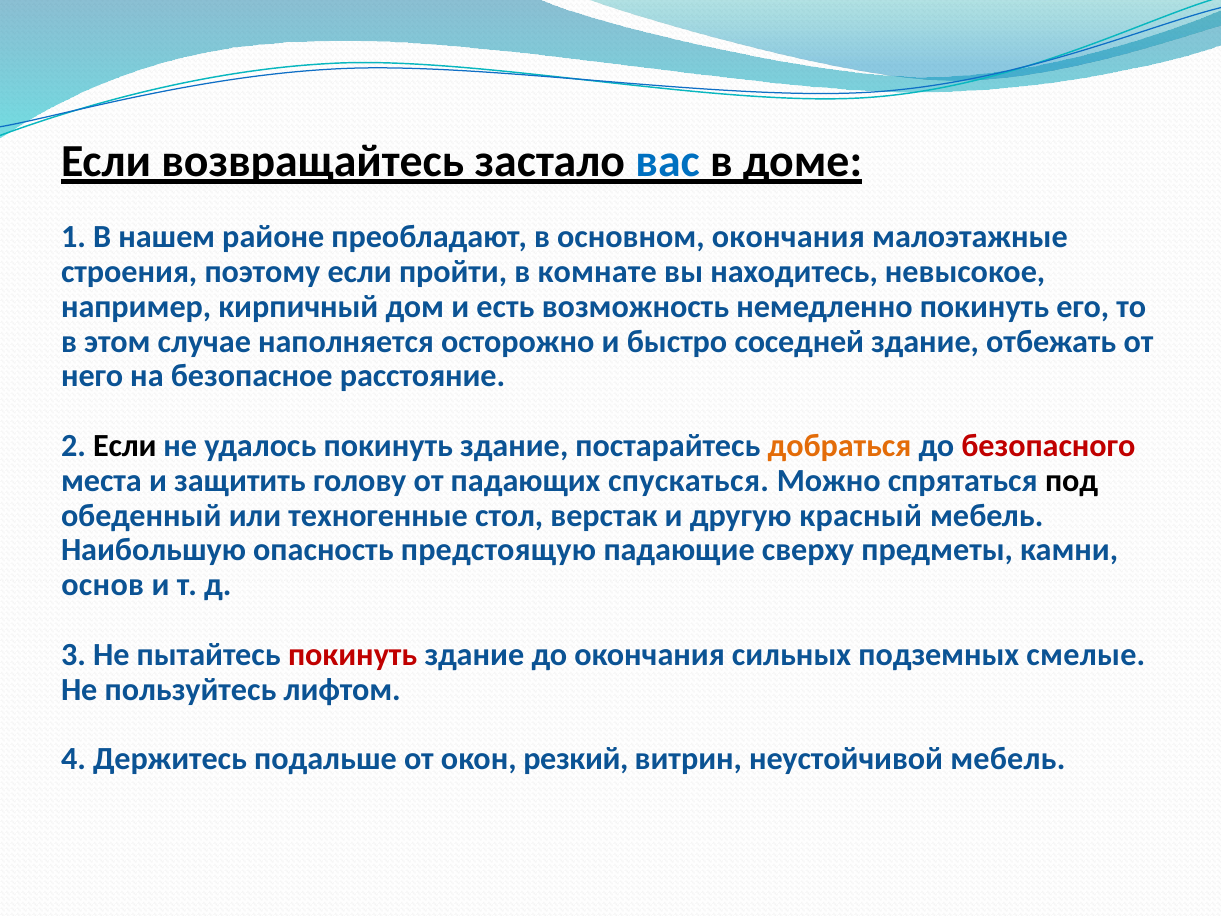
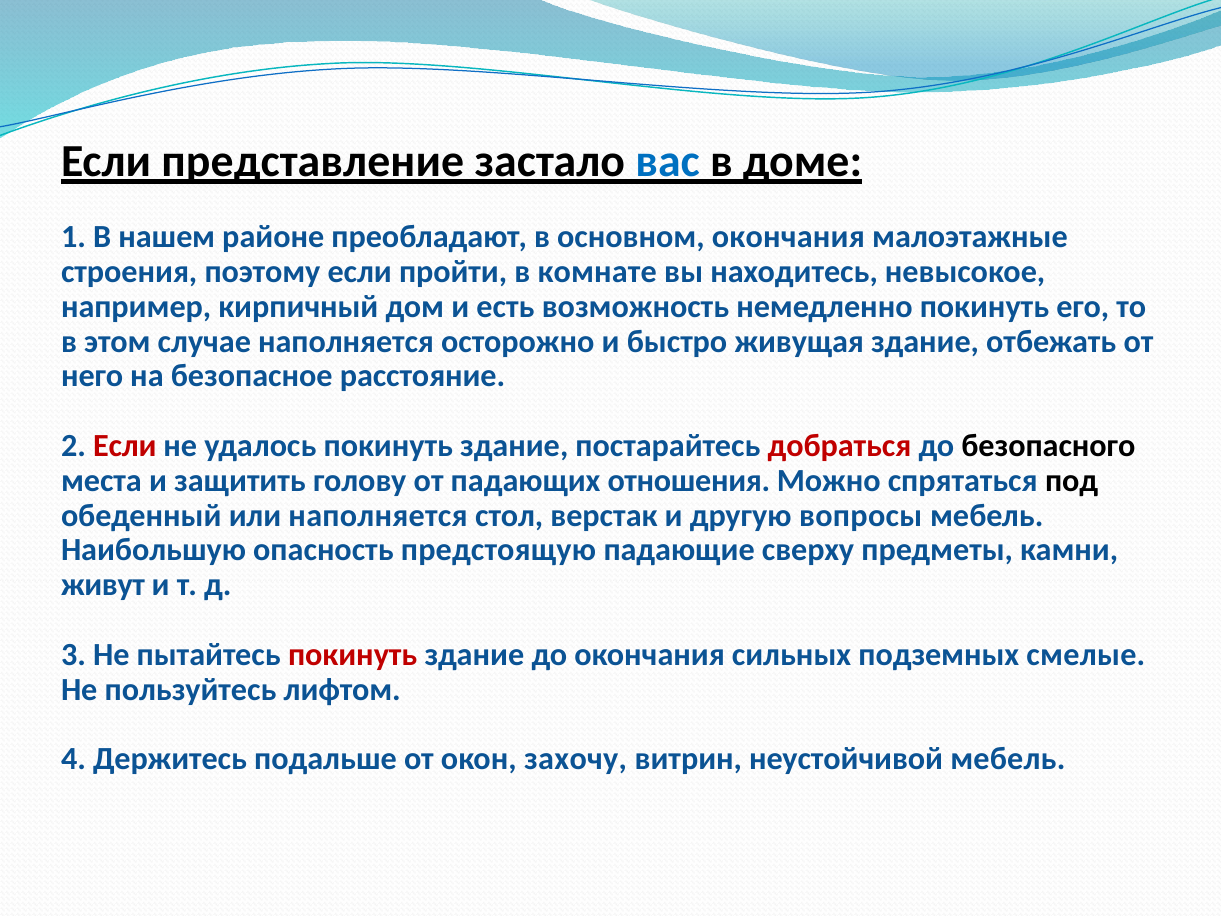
возвращайтесь: возвращайтесь -> представление (313, 162)
соседней: соседней -> живущая (799, 341)
Если colour: black -> red (125, 446)
добраться colour: orange -> red (839, 446)
безопасного colour: red -> black (1048, 446)
спускаться: спускаться -> отношения (689, 481)
или техногенные: техногенные -> наполняется (378, 515)
красный: красный -> вопросы (861, 515)
основ: основ -> живут (103, 585)
резкий: резкий -> захочу (576, 759)
